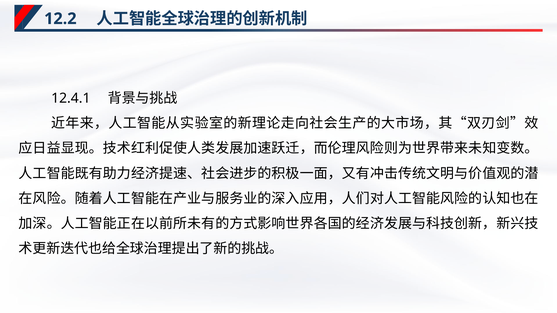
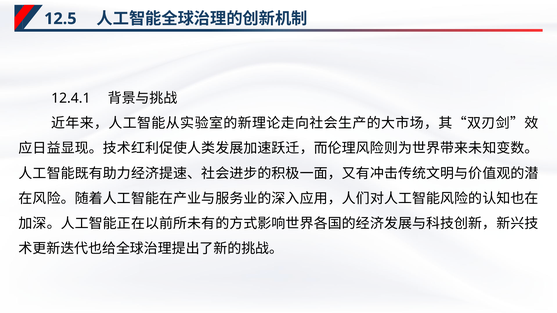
12.2: 12.2 -> 12.5 (60, 19)
